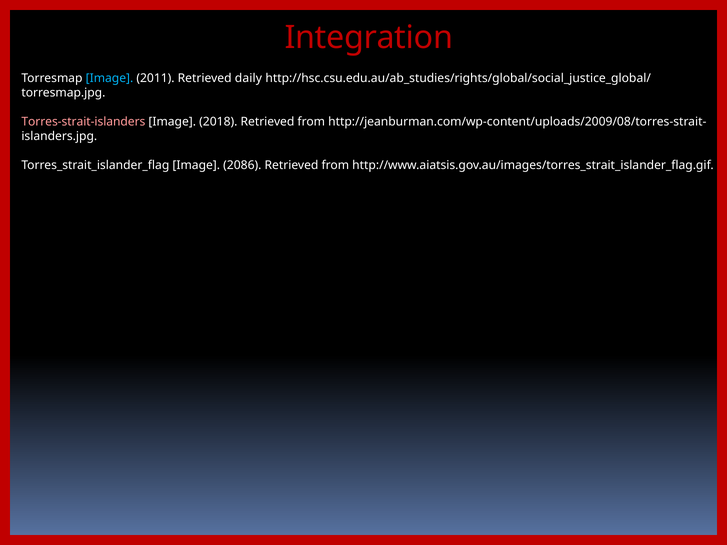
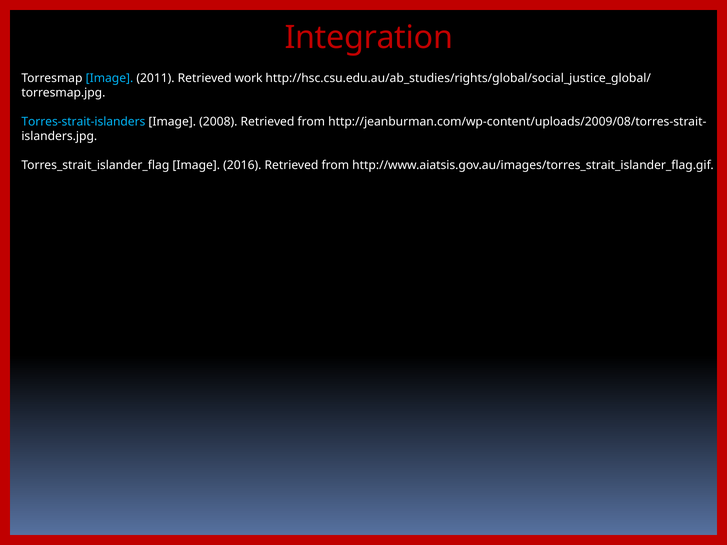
daily: daily -> work (249, 78)
Torres-strait-islanders colour: pink -> light blue (83, 122)
2018: 2018 -> 2008 (218, 122)
2086: 2086 -> 2016 (242, 165)
